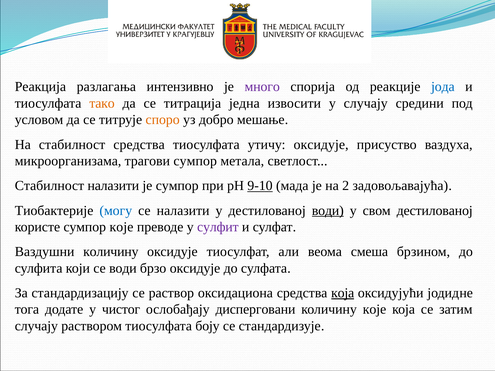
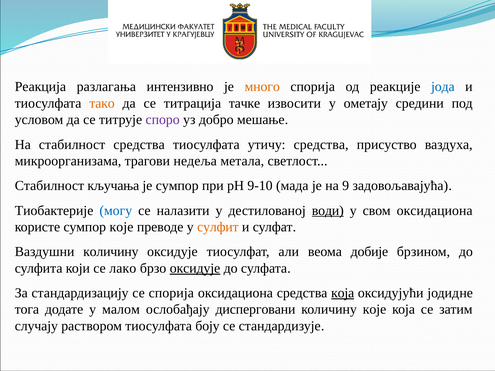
много colour: purple -> orange (262, 87)
једна: једна -> тачке (244, 103)
у случају: случају -> ометају (366, 103)
споро colour: orange -> purple (163, 120)
утичу оксидује: оксидује -> средства (321, 145)
трагови сумпор: сумпор -> недеља (195, 161)
Стабилност налазити: налазити -> кључања (113, 186)
9-10 underline: present -> none (260, 186)
2: 2 -> 9 (346, 186)
свом дестилованој: дестилованој -> оксидациона (435, 211)
сулфит colour: purple -> orange (218, 227)
смеша: смеша -> добије (369, 252)
се води: води -> лако (123, 268)
оксидује underline: none -> present (195, 268)
се раствор: раствор -> спорија (171, 293)
чистог: чистог -> малом (121, 310)
